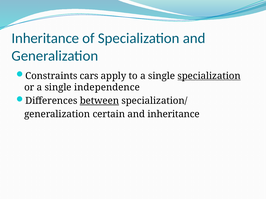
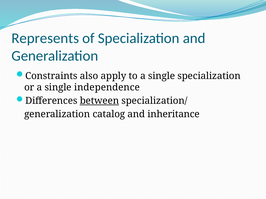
Inheritance: Inheritance -> Represents (45, 38)
cars: cars -> also (89, 76)
specialization underline: present -> none (209, 76)
certain: certain -> catalog (109, 114)
